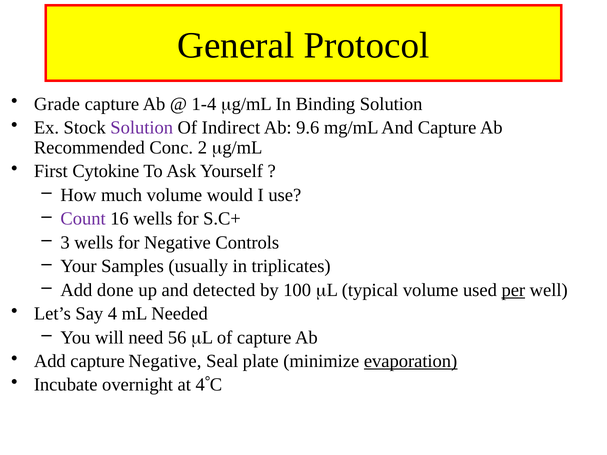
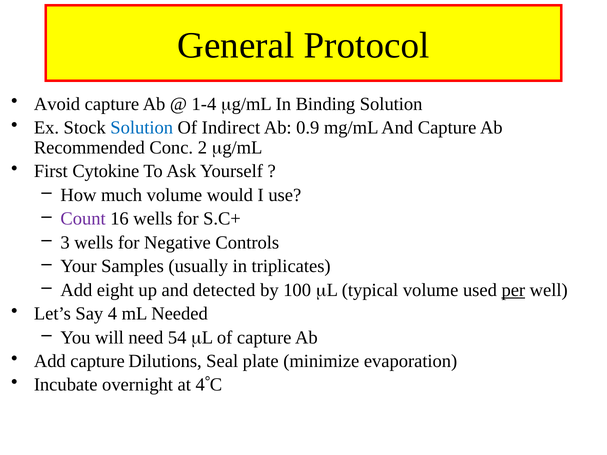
Grade: Grade -> Avoid (57, 104)
Solution colour: purple -> blue (142, 128)
9.6: 9.6 -> 0.9 (308, 128)
done: done -> eight (115, 290)
56: 56 -> 54 (177, 338)
capture Negative: Negative -> Dilutions (165, 361)
evaporation underline: present -> none (411, 361)
